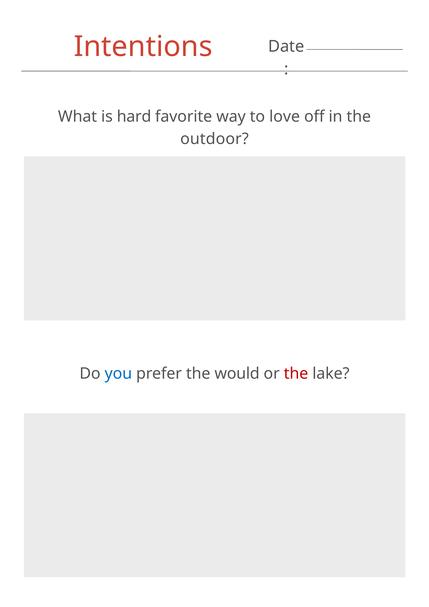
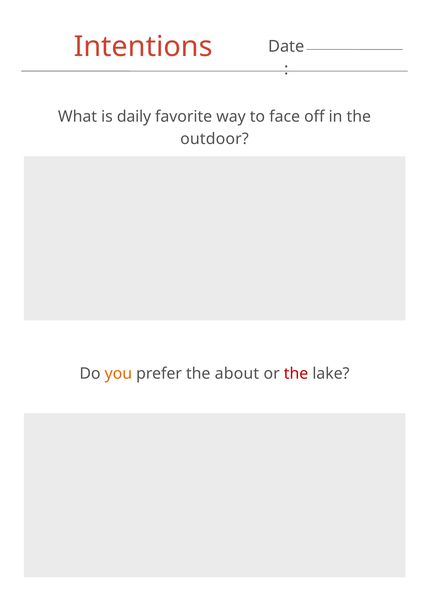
hard: hard -> daily (134, 117)
love: love -> face (285, 117)
you colour: blue -> orange (118, 374)
would: would -> about (237, 374)
